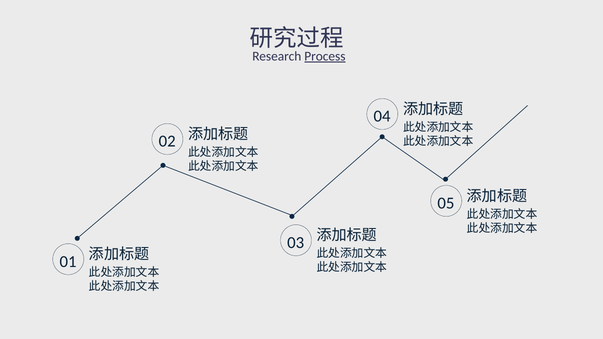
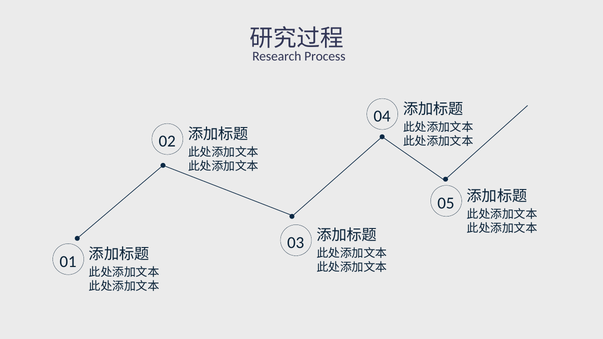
Process underline: present -> none (325, 56)
